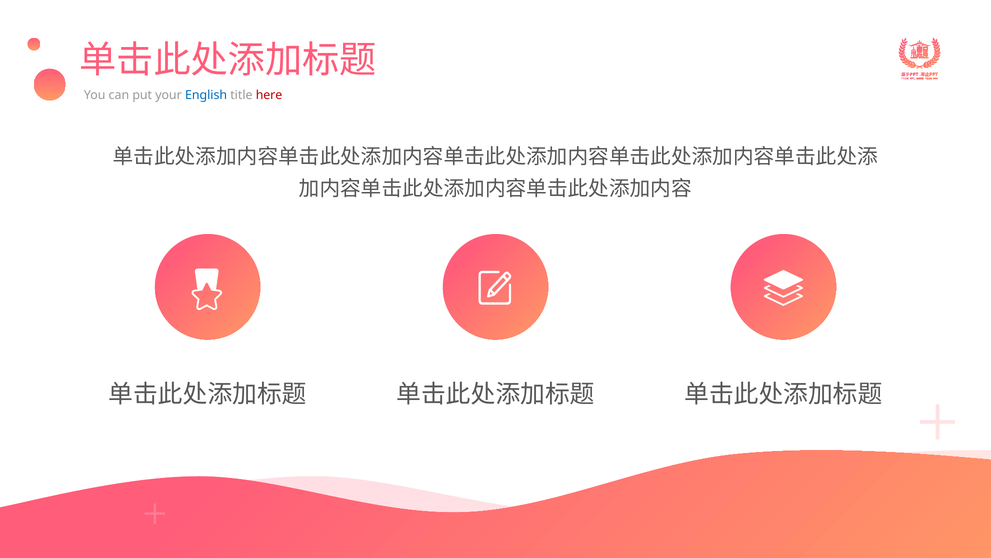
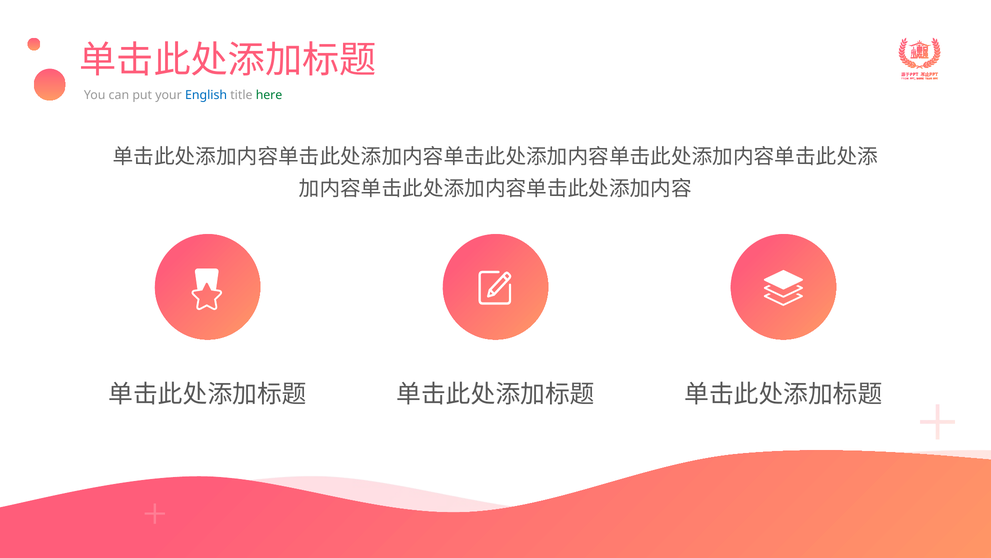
here colour: red -> green (269, 95)
